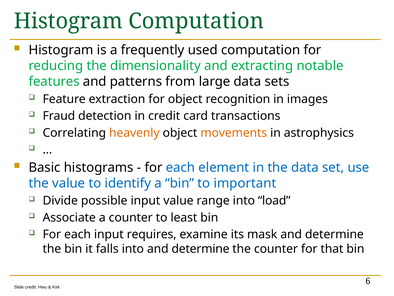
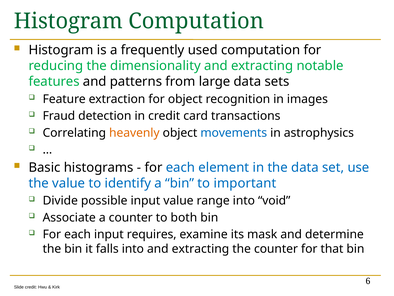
movements colour: orange -> blue (234, 133)
load: load -> void (274, 200)
least: least -> both (184, 217)
into and determine: determine -> extracting (200, 249)
